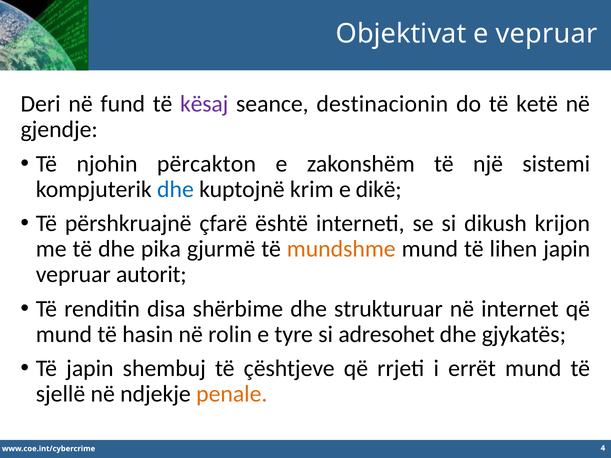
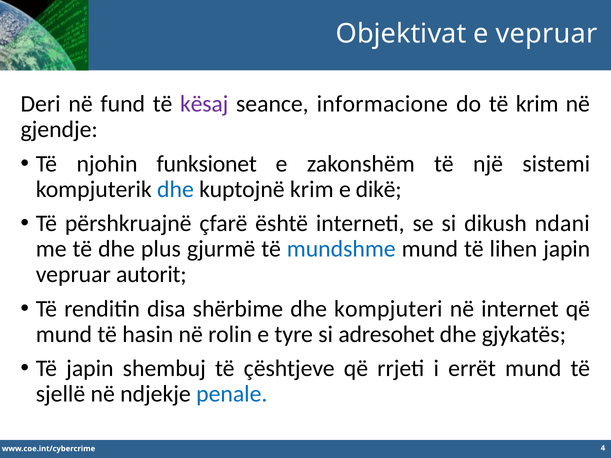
destinacionin: destinacionin -> informacione (382, 104)
të ketë: ketë -> krim (537, 104)
përcakton: përcakton -> funksionet (207, 164)
krijon: krijon -> ndani (562, 224)
pika: pika -> plus (161, 249)
mundshme colour: orange -> blue (341, 249)
strukturuar: strukturuar -> kompjuteri (388, 309)
penale colour: orange -> blue (232, 394)
